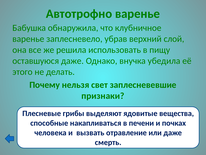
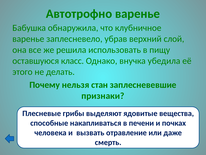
оставшуюся даже: даже -> класс (72, 61)
свет: свет -> стан (100, 85)
